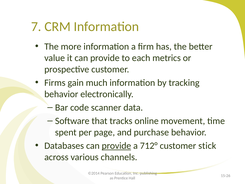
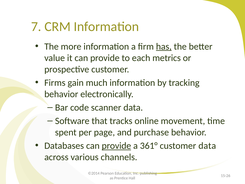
has underline: none -> present (164, 46)
712°: 712° -> 361° (149, 146)
customer stick: stick -> data (207, 146)
